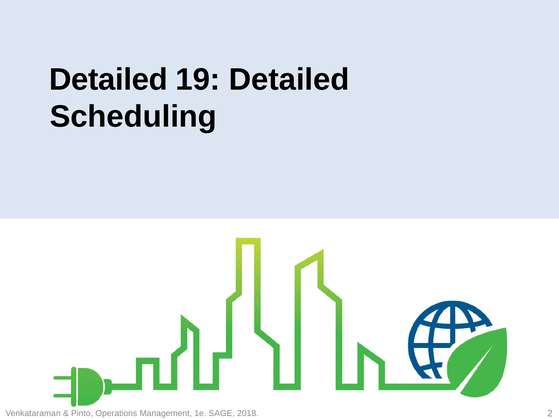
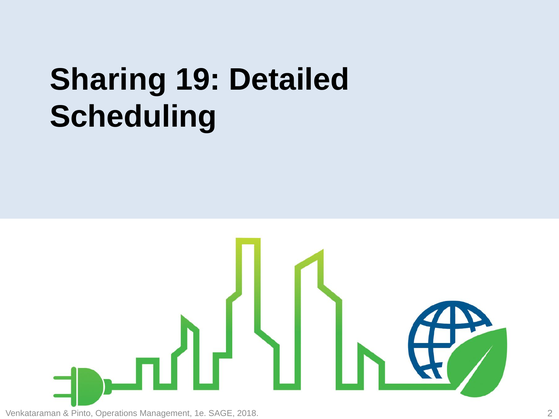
Detailed: Detailed -> Sharing (108, 79)
